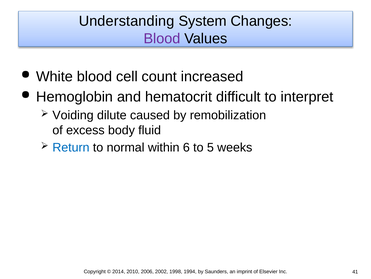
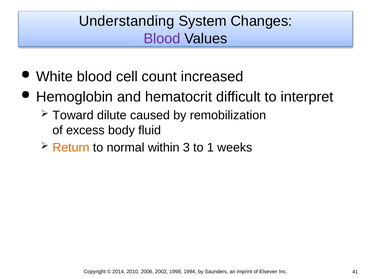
Voiding: Voiding -> Toward (73, 115)
Return colour: blue -> orange (71, 147)
6: 6 -> 3 (186, 147)
5: 5 -> 1 (210, 147)
